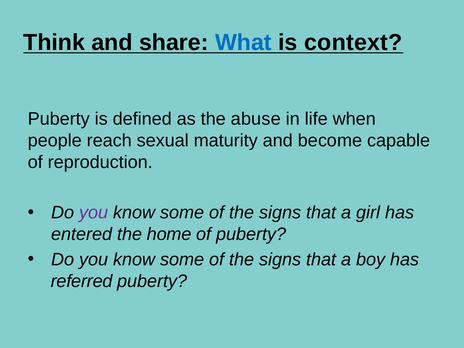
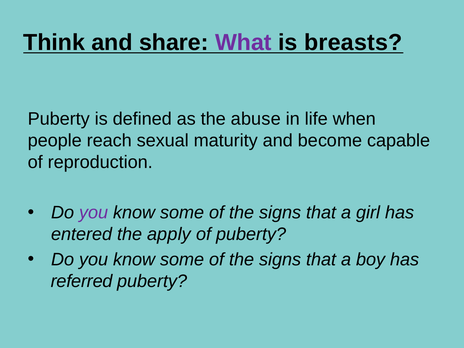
What colour: blue -> purple (243, 43)
context: context -> breasts (353, 43)
home: home -> apply (169, 234)
